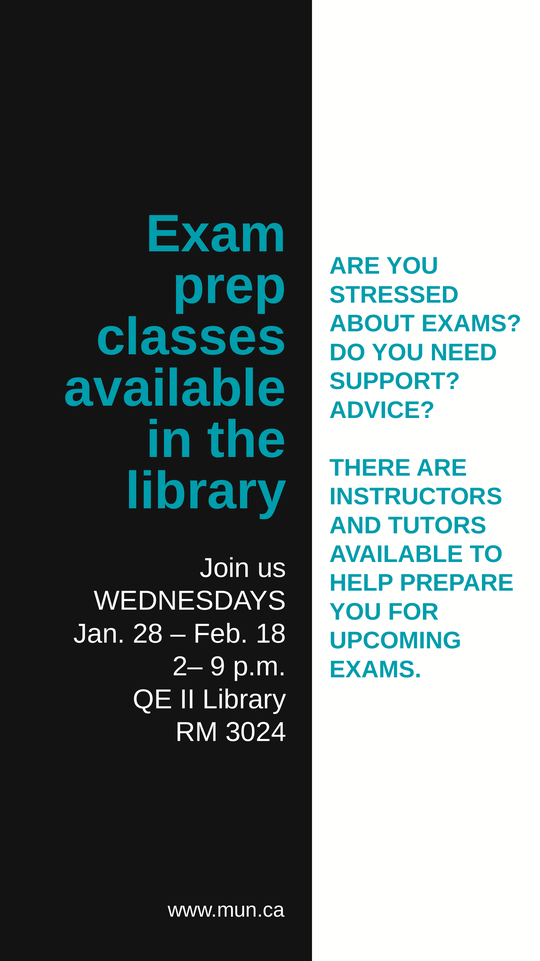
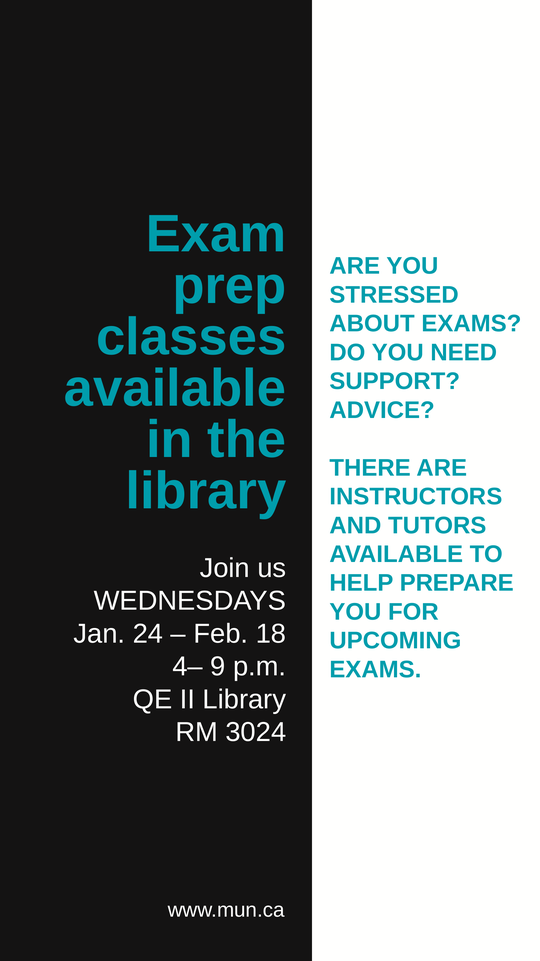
28: 28 -> 24 (148, 633)
2–: 2– -> 4– (188, 666)
